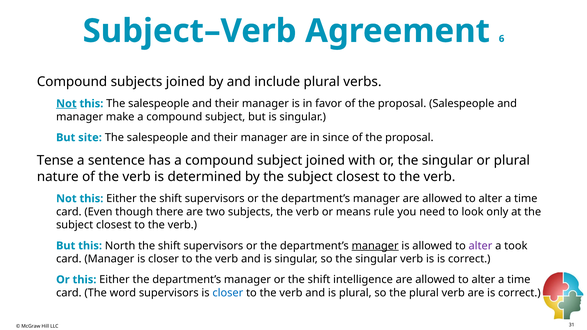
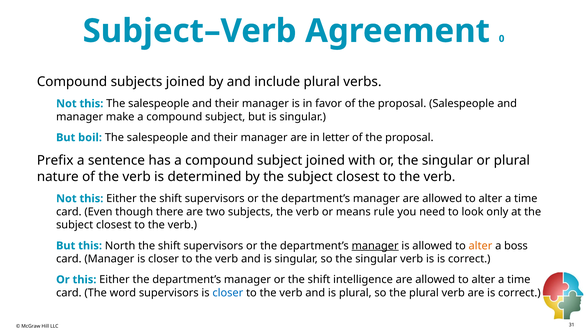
6: 6 -> 0 (502, 39)
Not underline: present -> none (66, 104)
site: site -> boil (90, 138)
since: since -> letter (336, 138)
Tense: Tense -> Prefix (55, 161)
alter colour: purple -> orange (480, 246)
took: took -> boss (516, 246)
